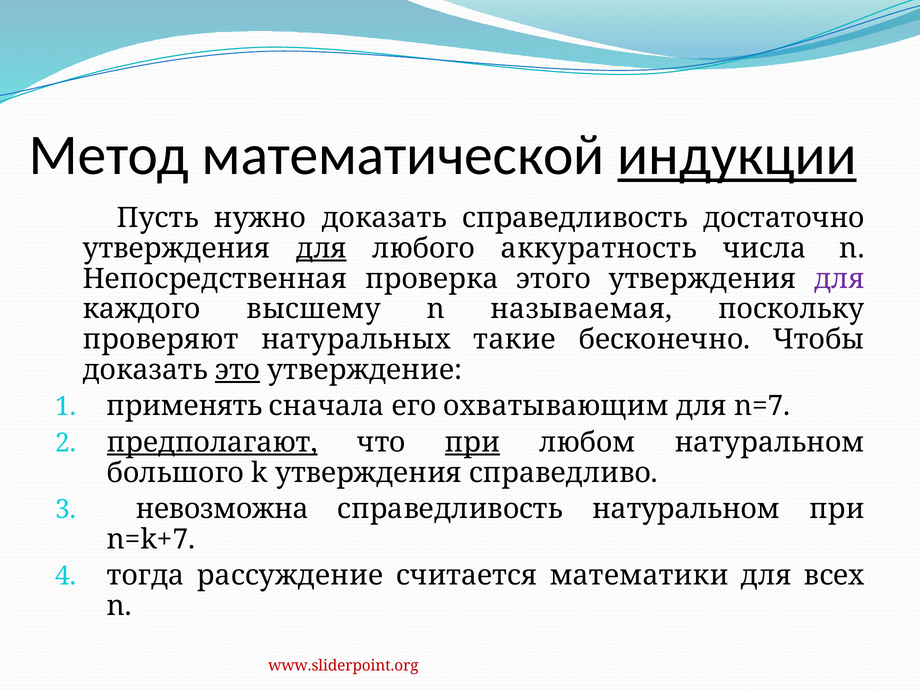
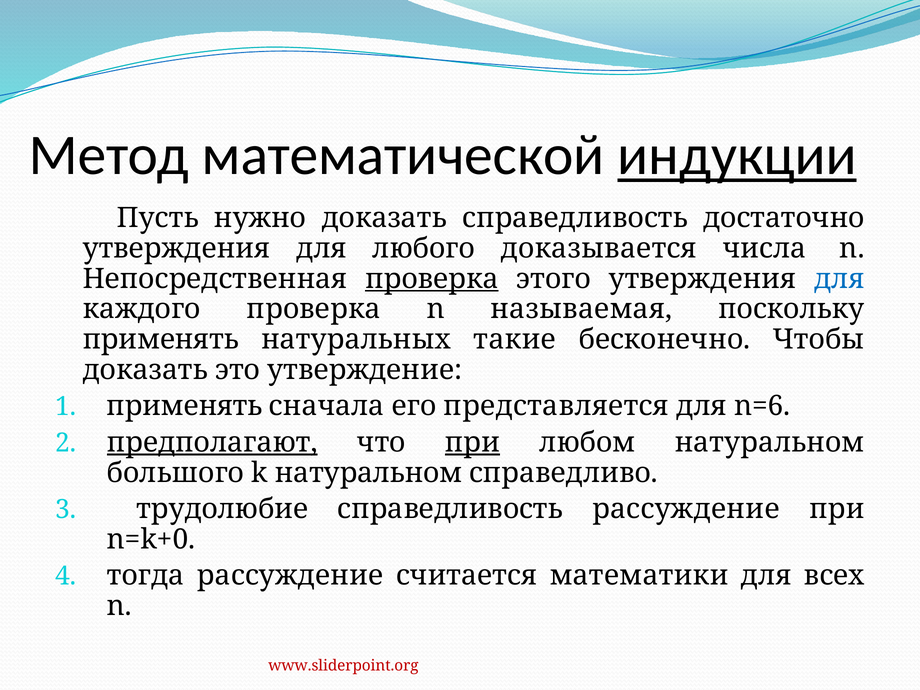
для underline: present -> none (321, 248)
аккуратность: аккуратность -> доказывается (599, 248)
проверка underline: none -> present (432, 279)
для colour: purple -> blue (839, 279)
каждого высшему: высшему -> проверка (314, 309)
проверяют: проверяют -> применять (161, 339)
это underline: present -> none (238, 370)
охватывающим: охватывающим -> представляется (556, 406)
n=7: n=7 -> n=6 (762, 406)
k утверждения: утверждения -> натуральном (369, 473)
невозможна: невозможна -> трудолюбие (222, 509)
справедливость натуральном: натуральном -> рассуждение (686, 509)
n=k+7: n=k+7 -> n=k+0 (151, 539)
